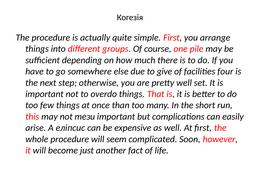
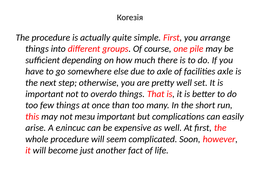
to give: give -> axle (164, 71)
facilities four: four -> axle (225, 71)
